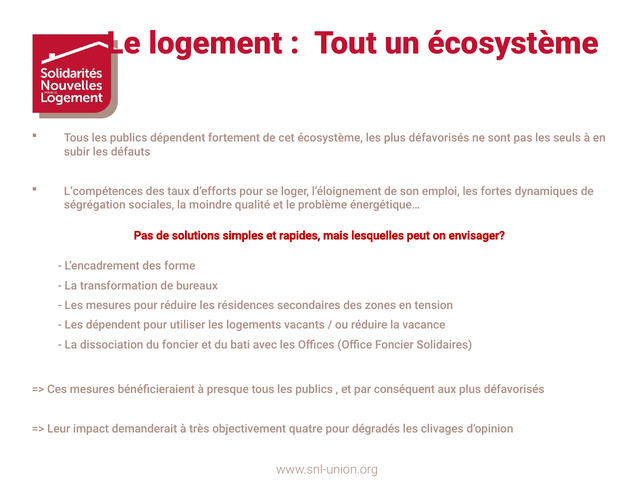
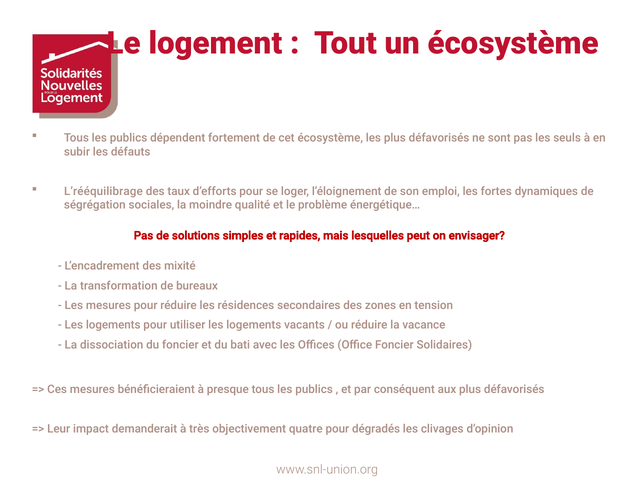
L’compétences: L’compétences -> L’rééquilibrage (103, 191)
forme: forme -> mixité (180, 266)
dépendent: dépendent -> logements (113, 325)
